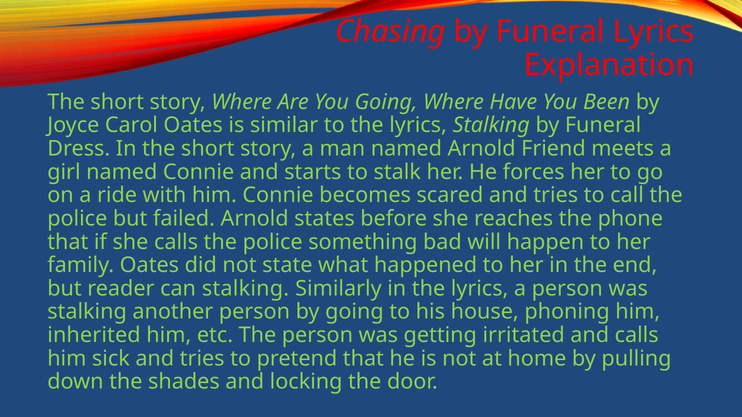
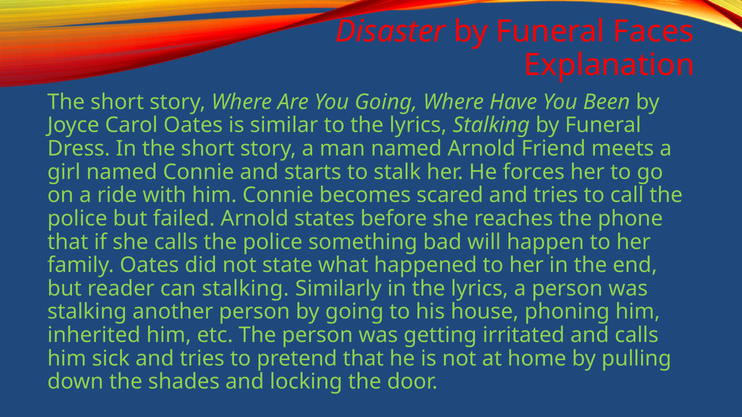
Chasing: Chasing -> Disaster (391, 32)
Funeral Lyrics: Lyrics -> Faces (654, 32)
